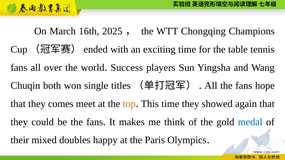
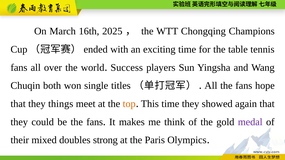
comes: comes -> things (61, 104)
medal colour: blue -> purple (250, 122)
happy: happy -> strong (105, 140)
